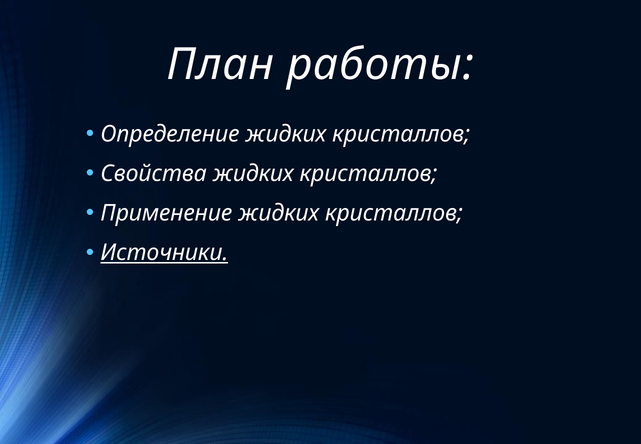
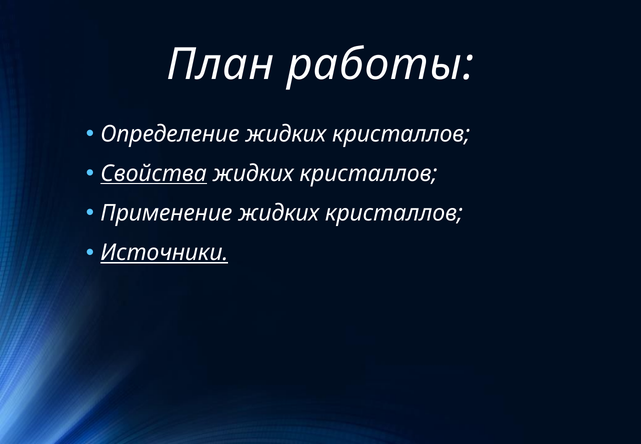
Свойства underline: none -> present (154, 174)
